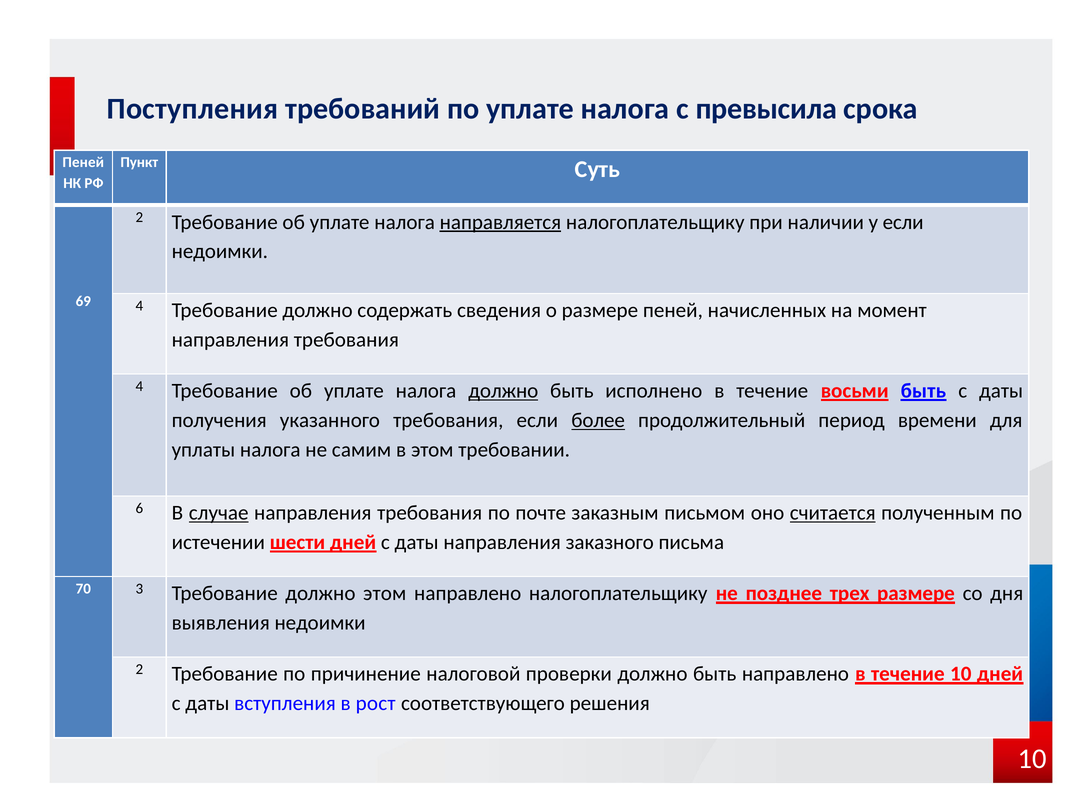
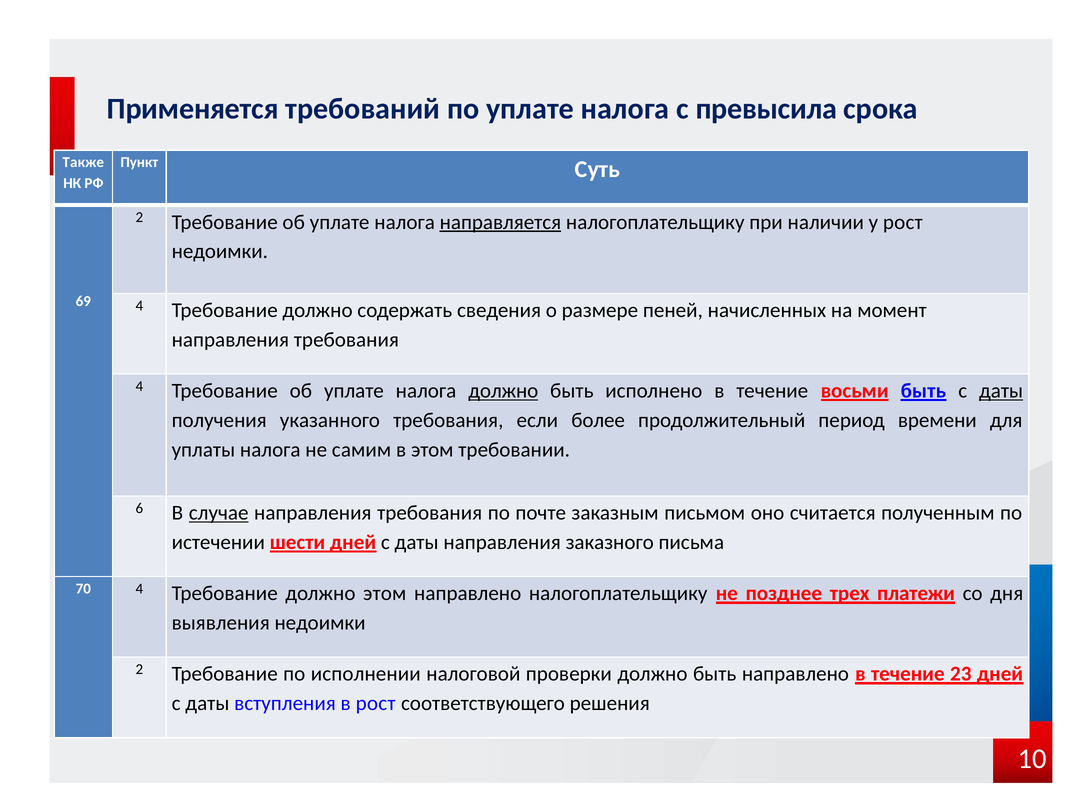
Поступления: Поступления -> Применяется (193, 109)
Пеней: Пеней -> Также (83, 162)
у если: если -> рост (903, 222)
даты underline: none -> present (1001, 391)
более underline: present -> none (598, 421)
считается underline: present -> none (833, 513)
70 3: 3 -> 4 (139, 589)
трех размере: размере -> платежи (916, 594)
причинение: причинение -> исполнении (366, 674)
течение 10: 10 -> 23 (961, 674)
